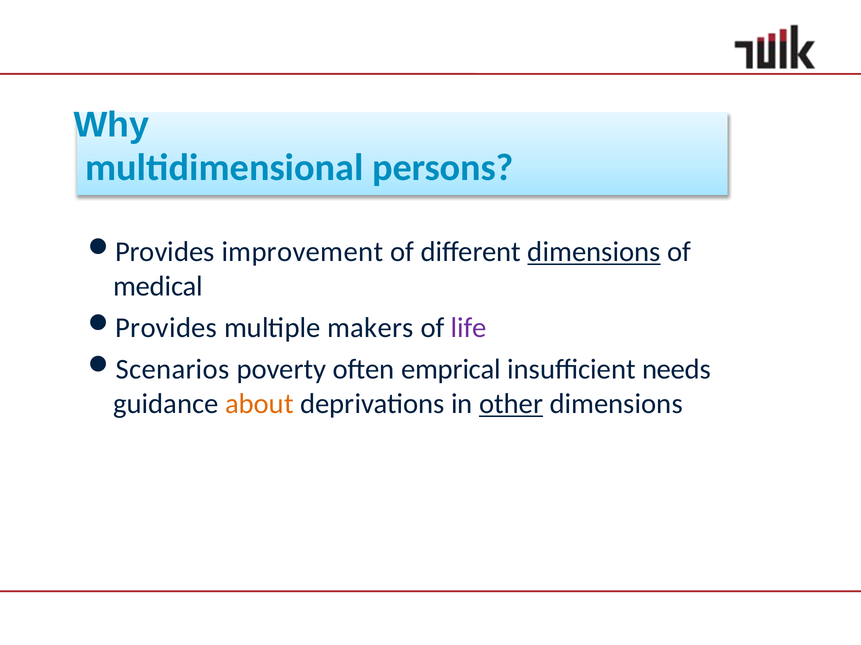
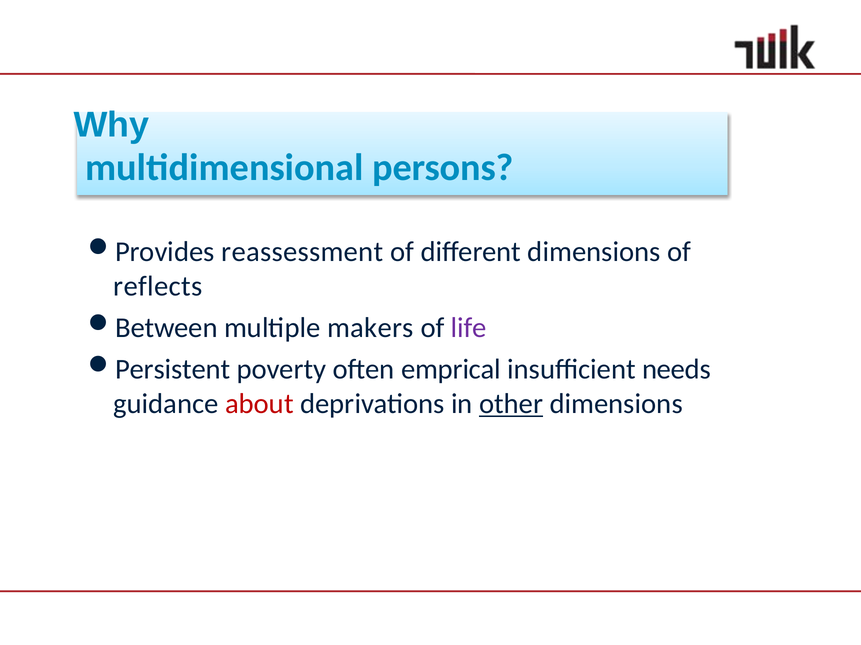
improvement: improvement -> reassessment (302, 252)
dimensions underline: present -> none (594, 252)
medical: medical -> reflects (158, 287)
Provides: Provides -> Between (166, 328)
Scenarios: Scenarios -> Persistent (173, 370)
about colour: orange -> red (259, 404)
